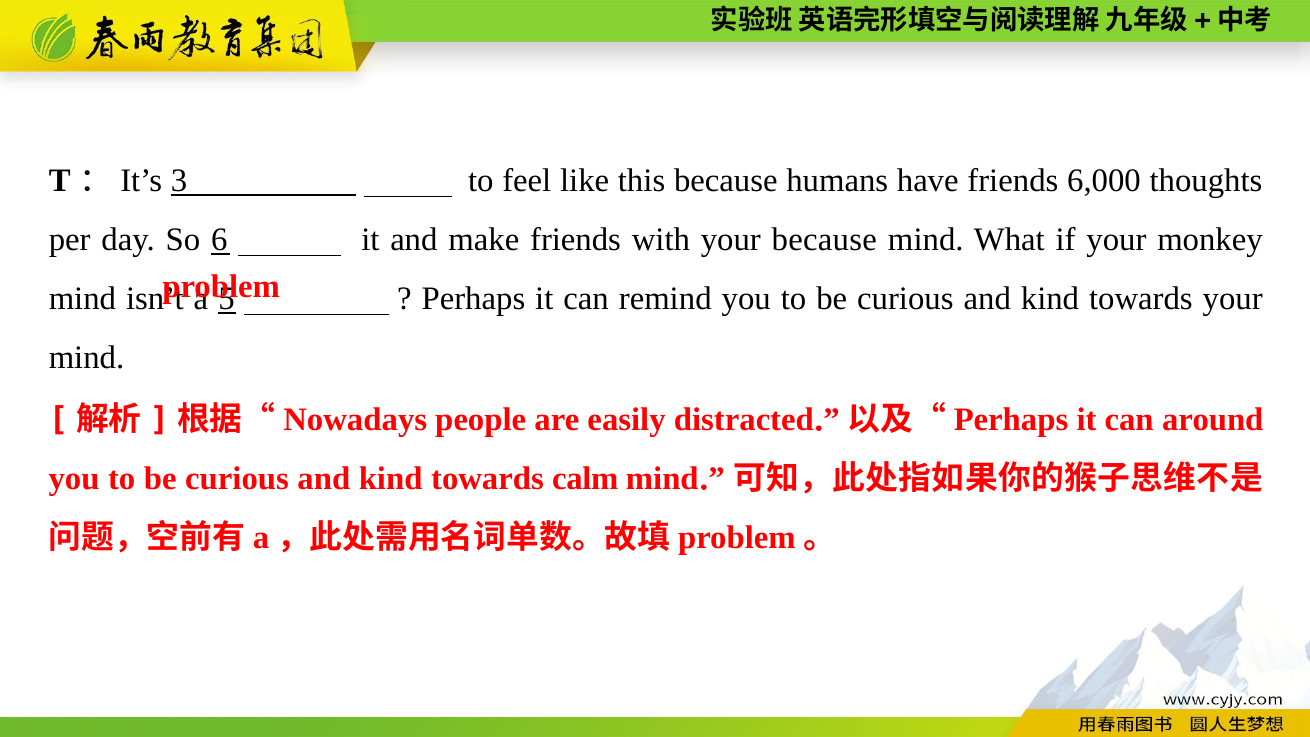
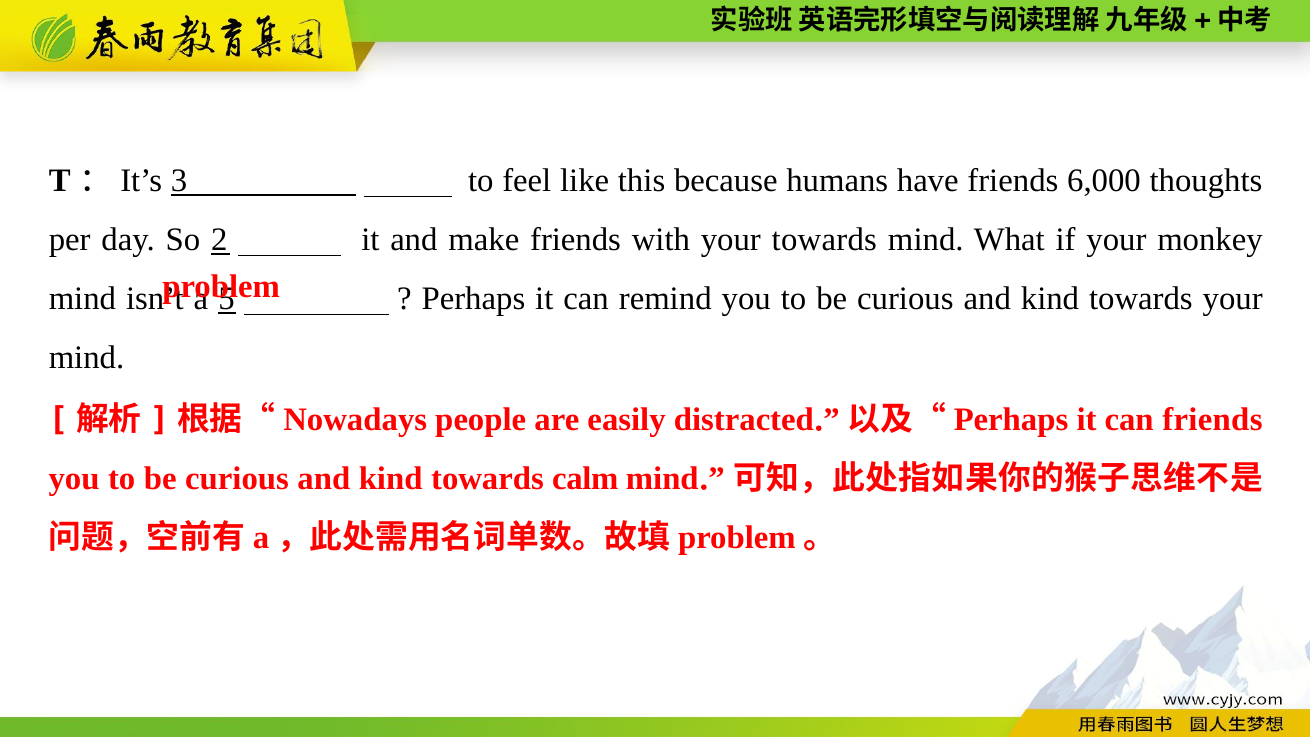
6: 6 -> 2 (219, 240)
your because: because -> towards (824, 240)
can around: around -> friends (1212, 420)
